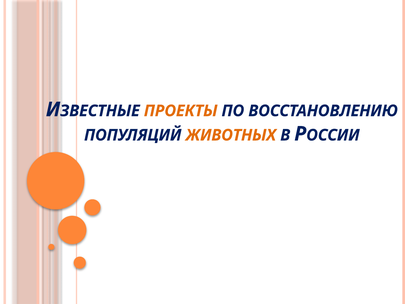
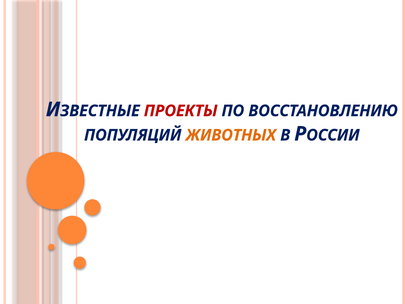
ПРОЕКТЫ colour: orange -> red (181, 111)
